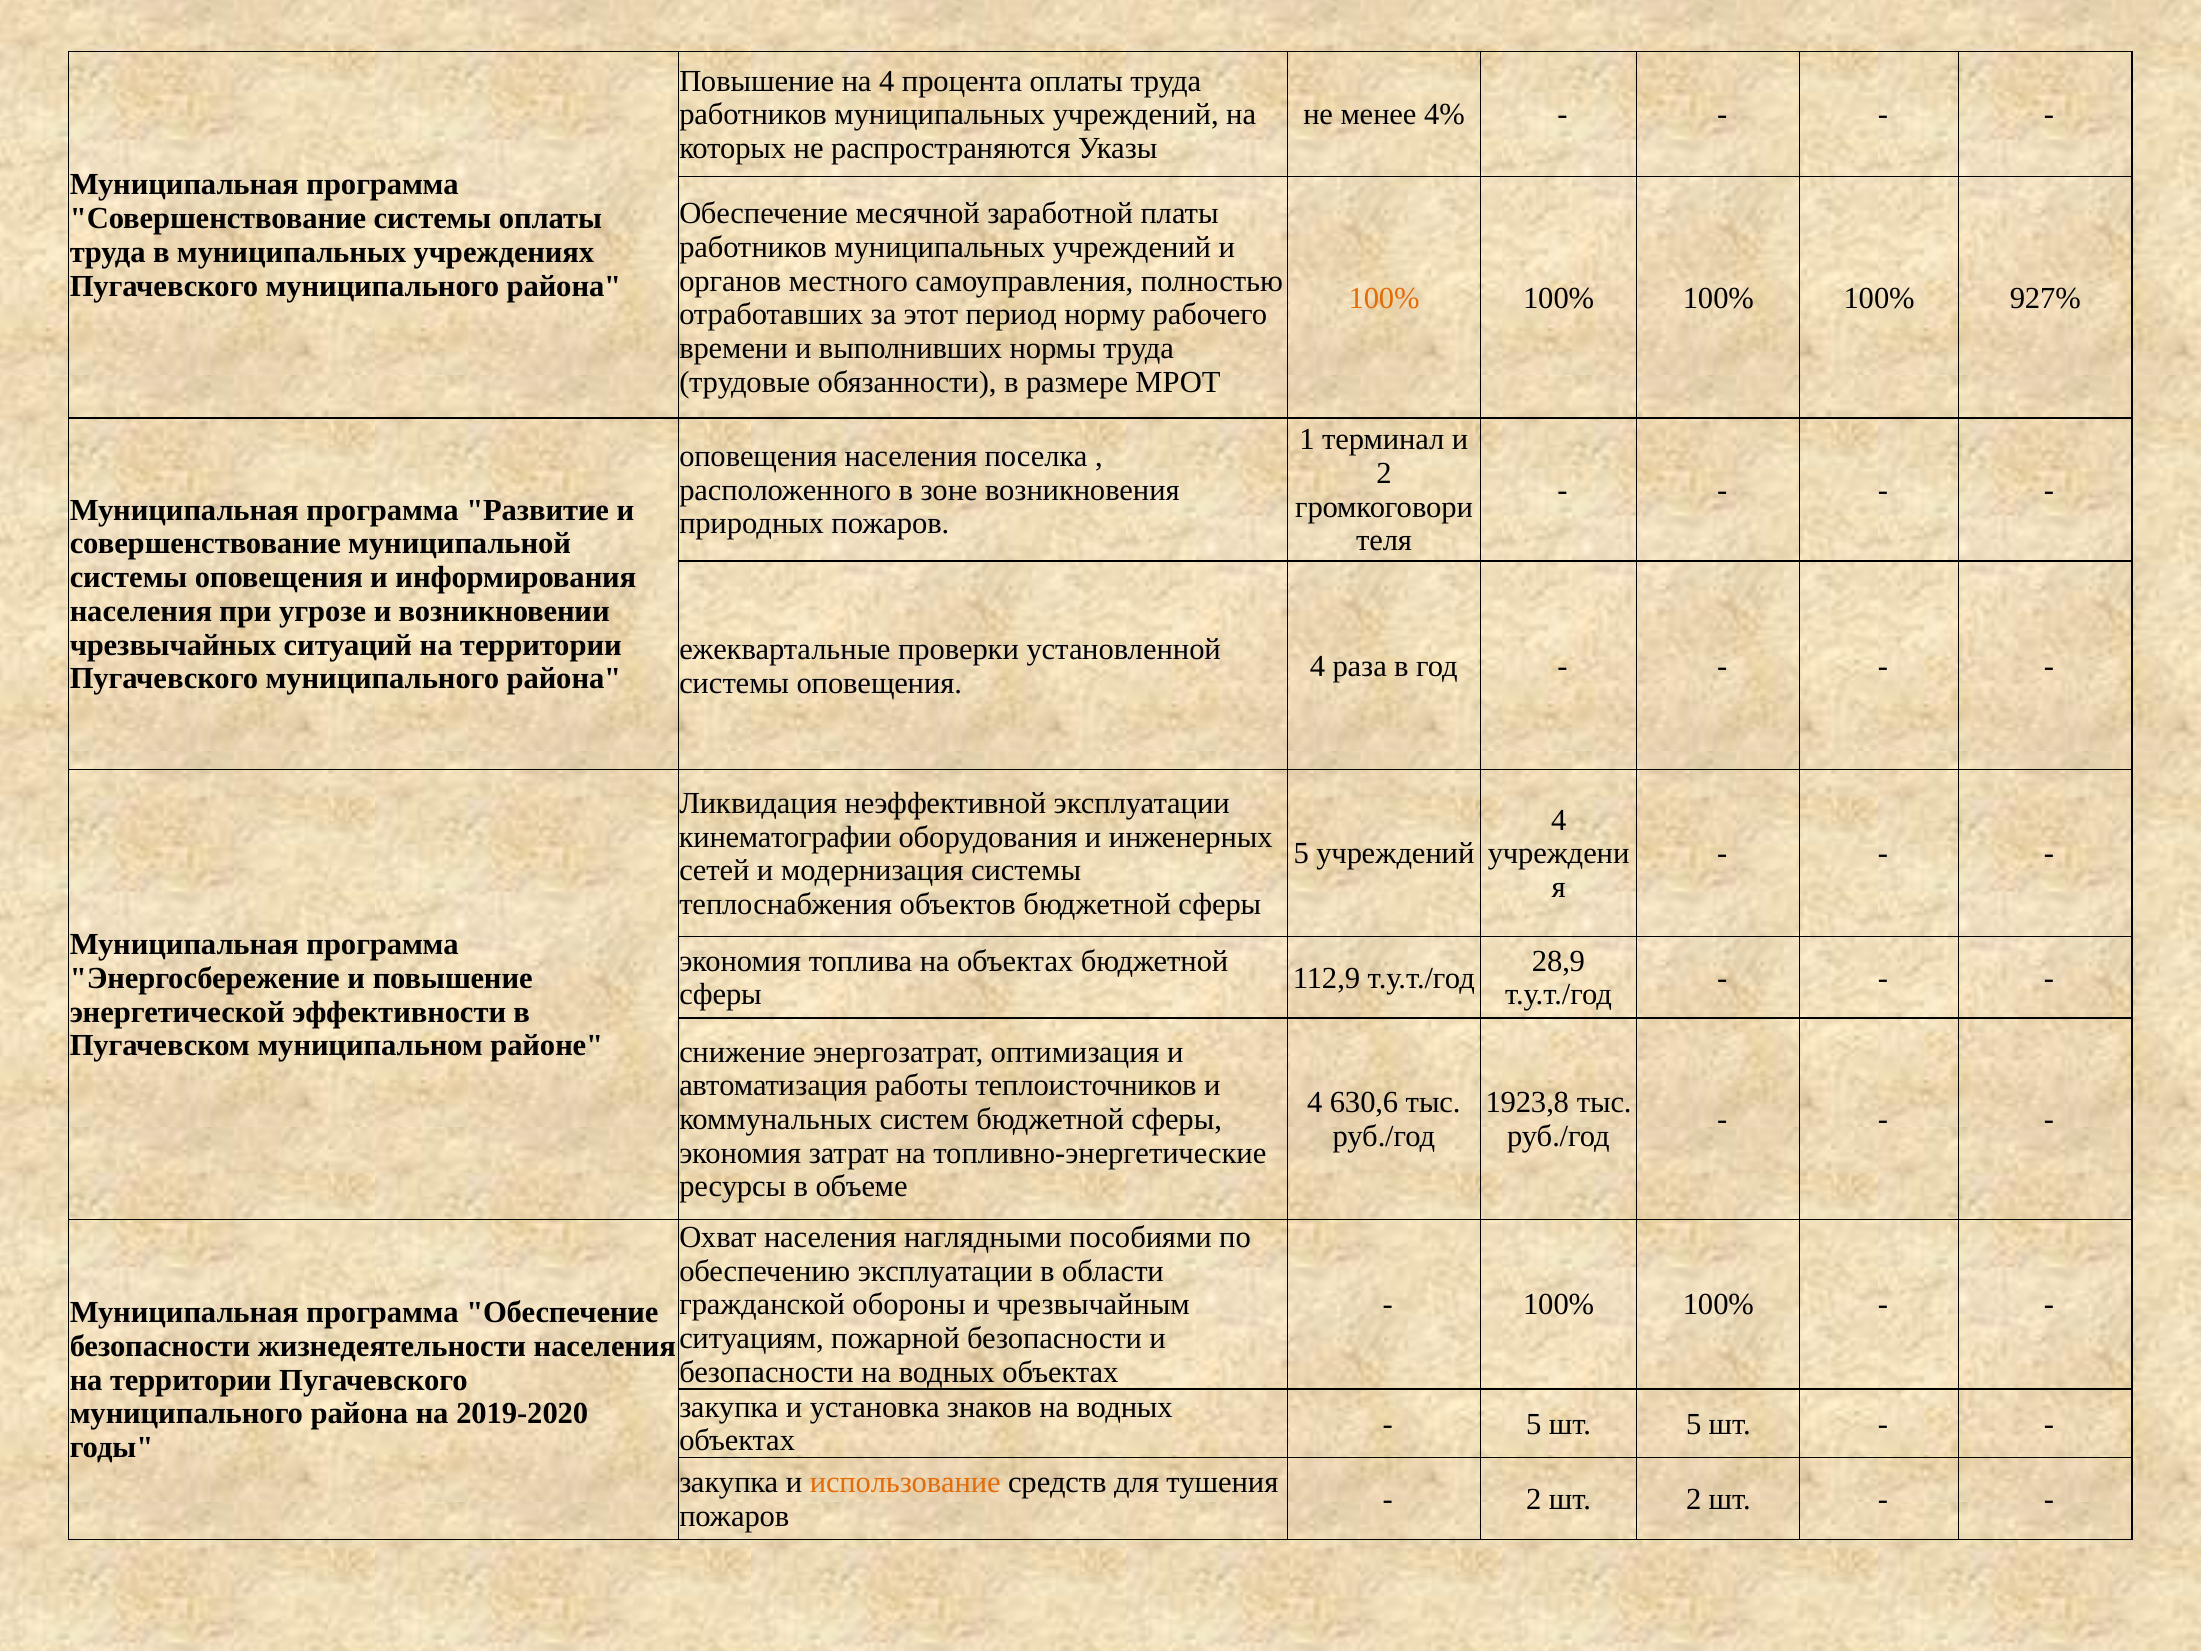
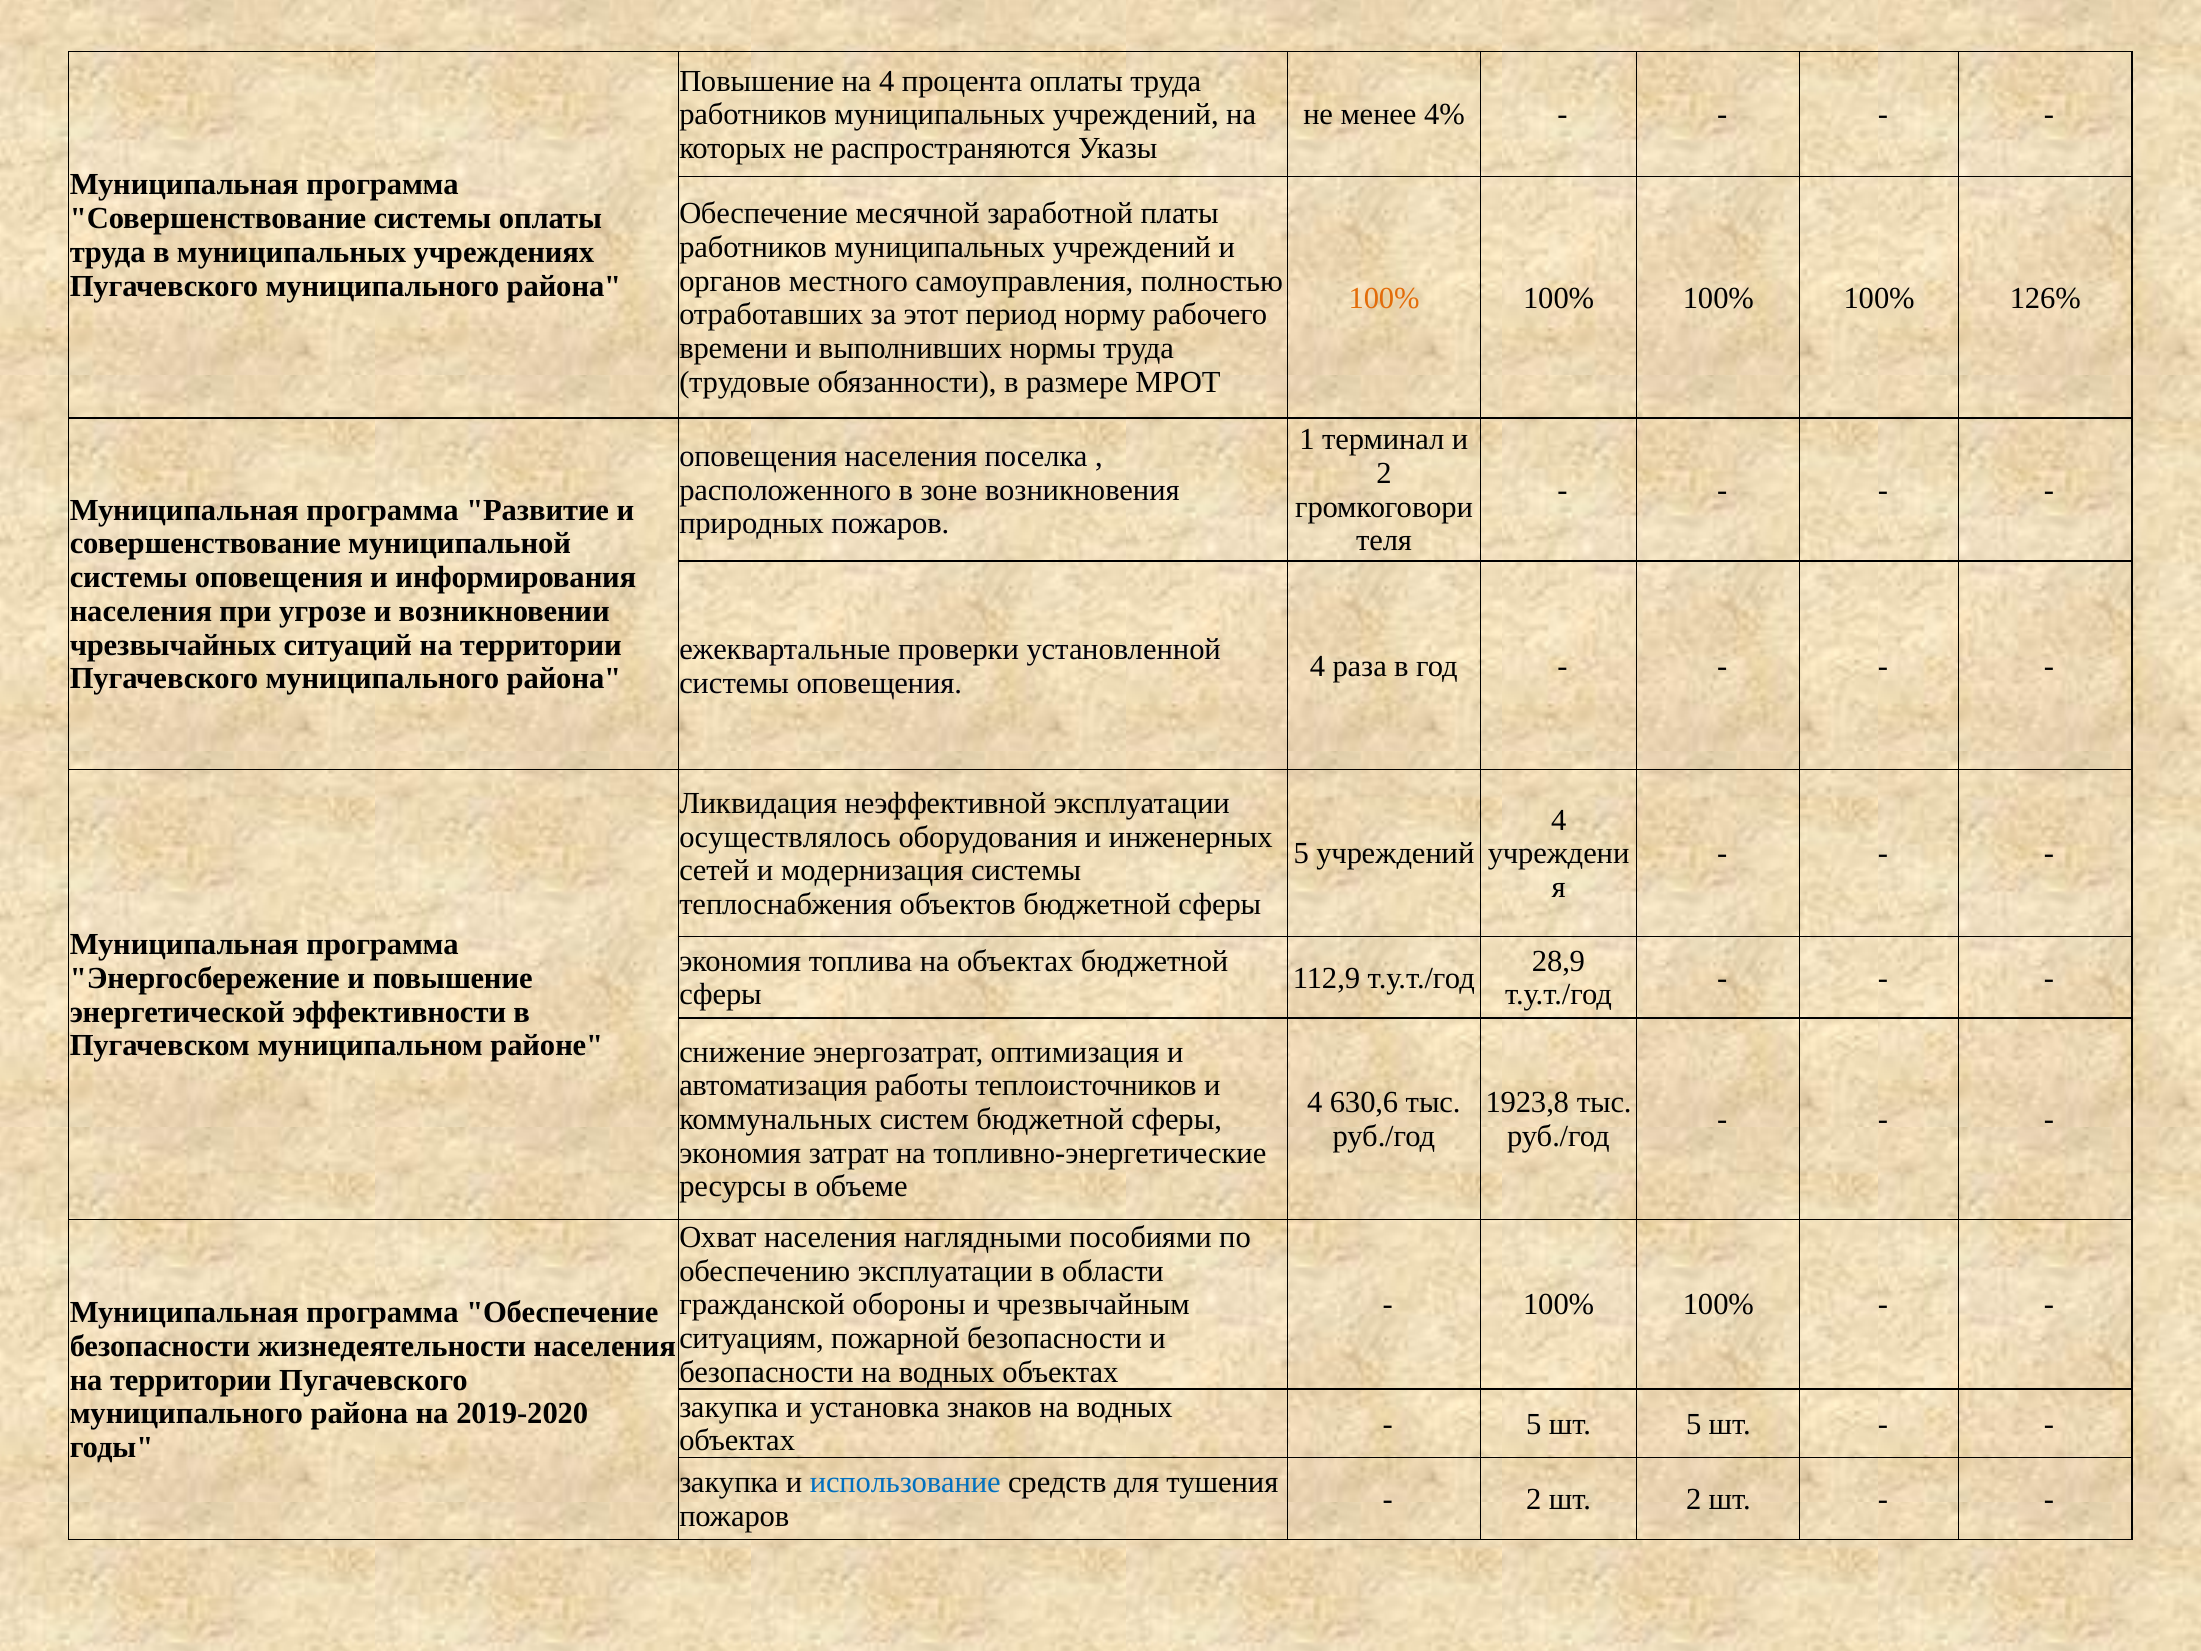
927%: 927% -> 126% (2045, 298)
кинематографии: кинематографии -> осуществлялось (785, 837)
использование colour: orange -> blue (905, 1482)
